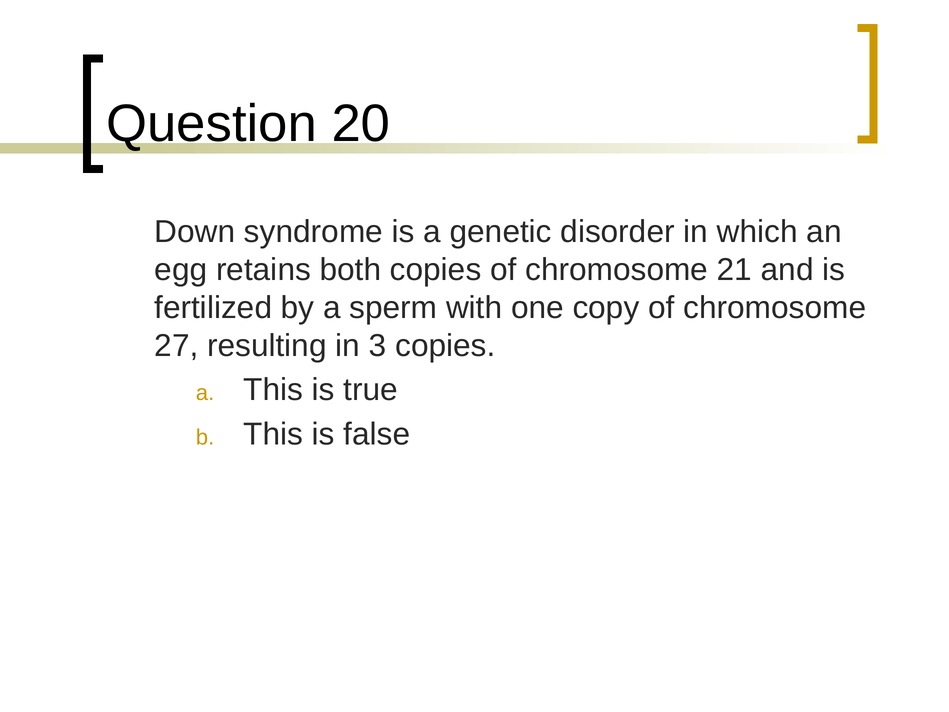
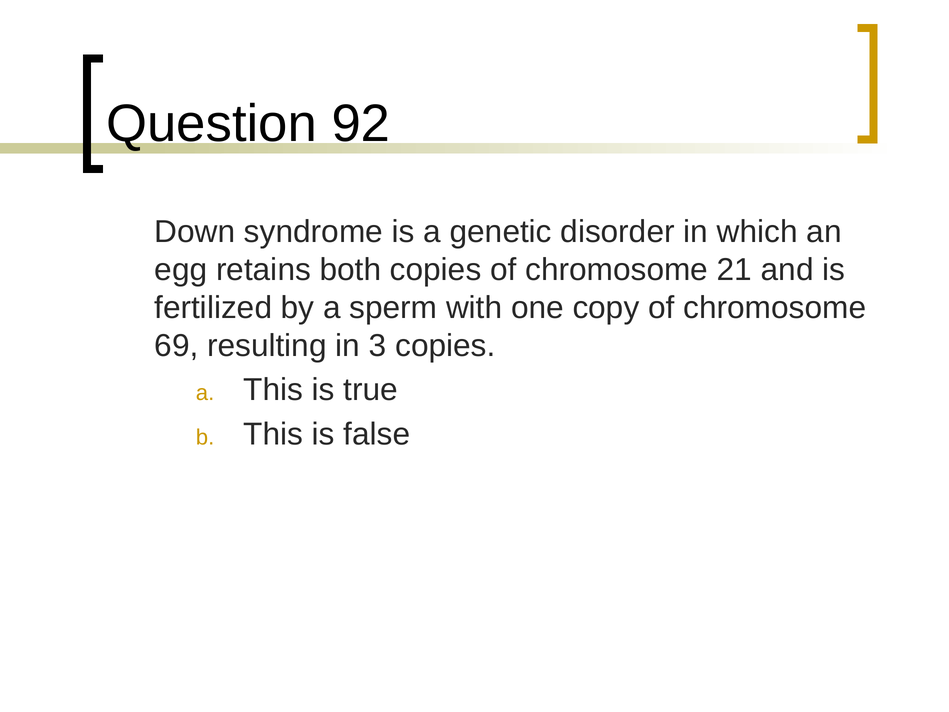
20: 20 -> 92 (361, 124)
27: 27 -> 69 (176, 345)
